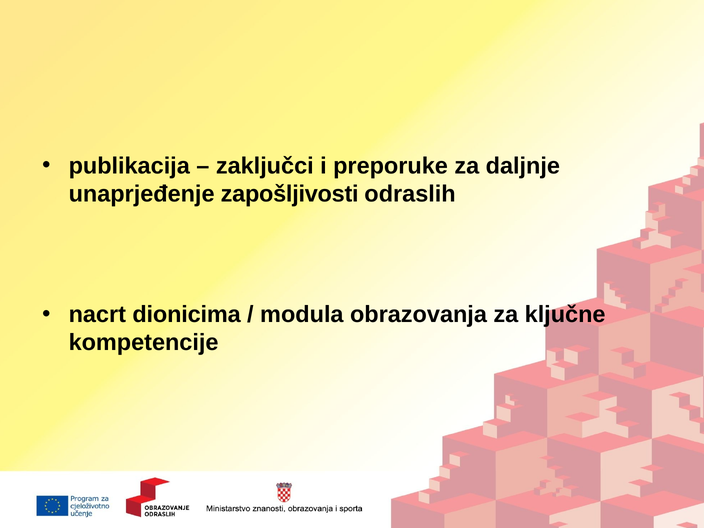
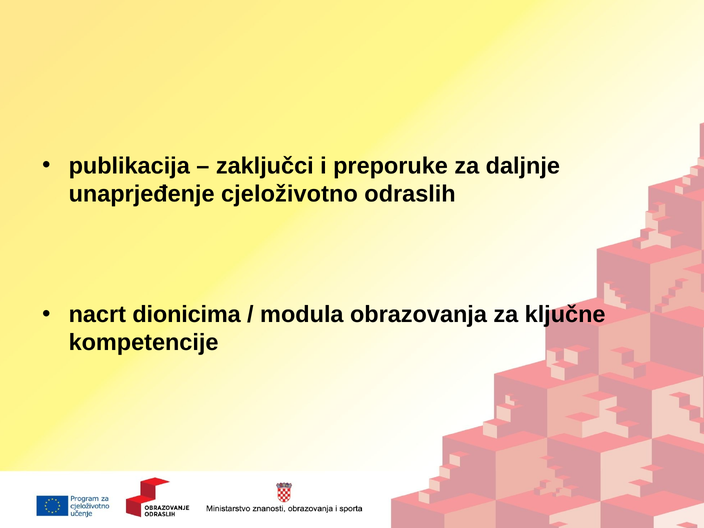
zapošljivosti: zapošljivosti -> cjeloživotno (289, 194)
